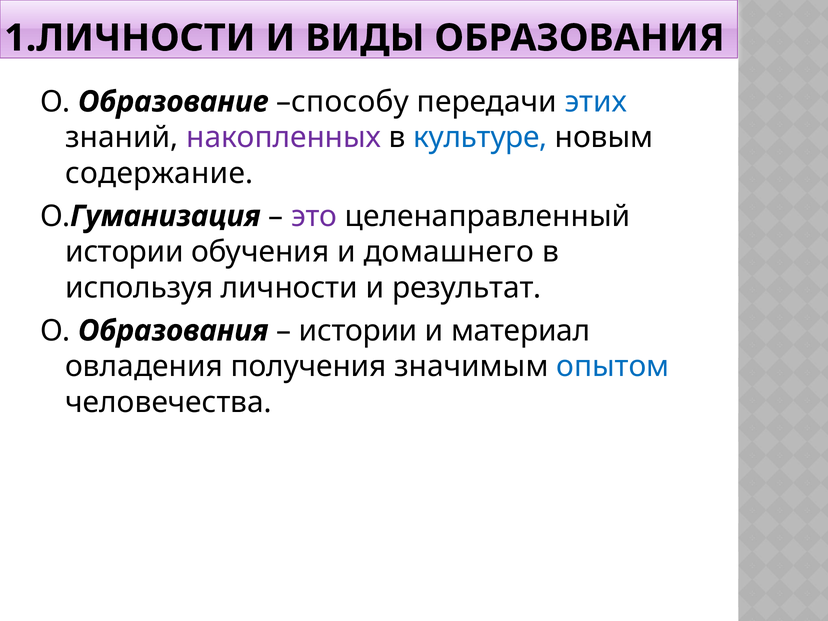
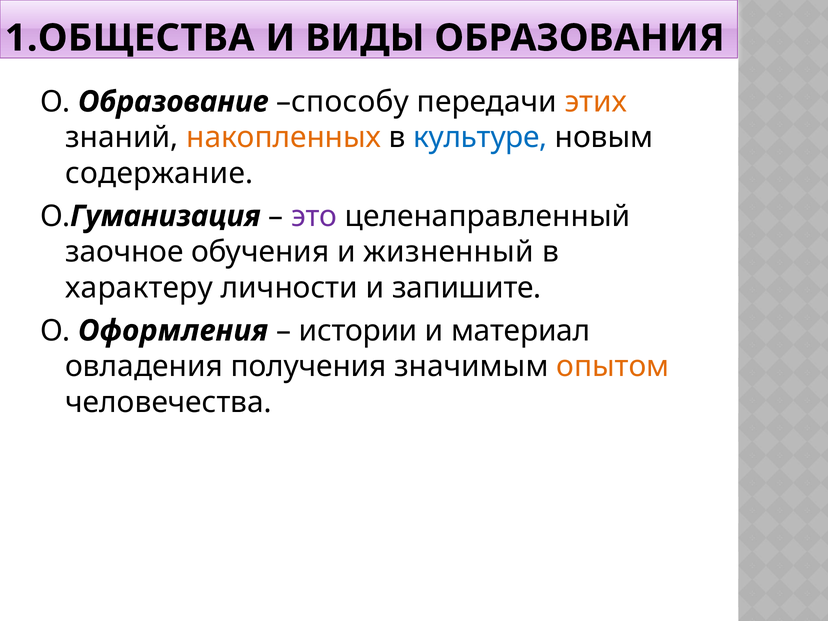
1.ЛИЧНОСТИ: 1.ЛИЧНОСТИ -> 1.ОБЩЕСТВА (130, 38)
этих colour: blue -> orange (596, 102)
накопленных colour: purple -> orange (284, 138)
истории: истории -> заочное (124, 252)
домашнего: домашнего -> жизненный (449, 252)
используя: используя -> характеру (139, 288)
результат: результат -> запишите (467, 288)
О Образования: Образования -> Оформления (173, 331)
опытом colour: blue -> orange (613, 367)
